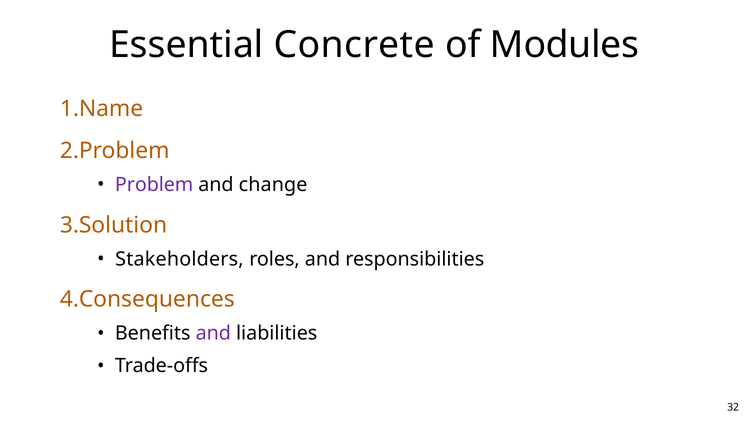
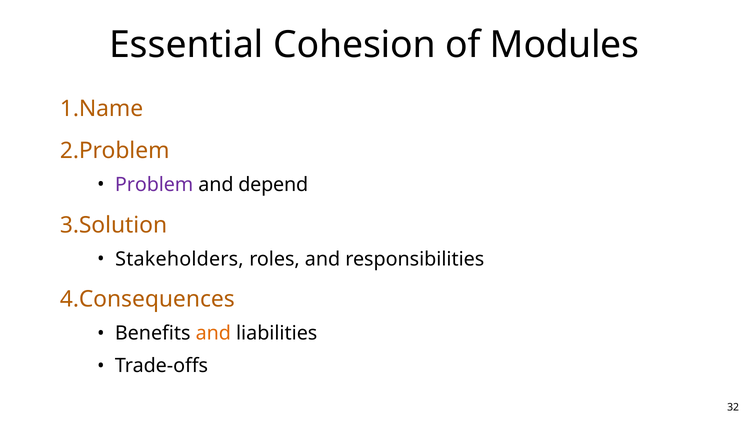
Concrete: Concrete -> Cohesion (355, 45)
change: change -> depend (273, 185)
and colour: purple -> orange (213, 333)
